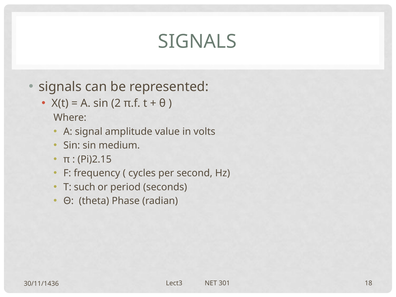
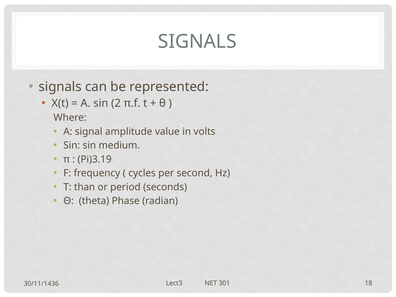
Pi)2.15: Pi)2.15 -> Pi)3.19 (95, 159)
such: such -> than (85, 187)
